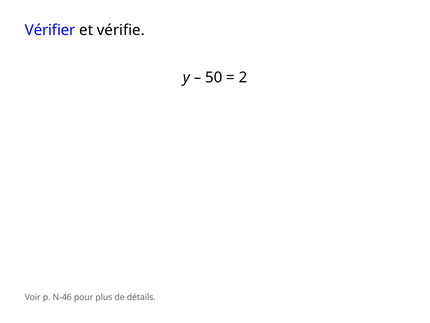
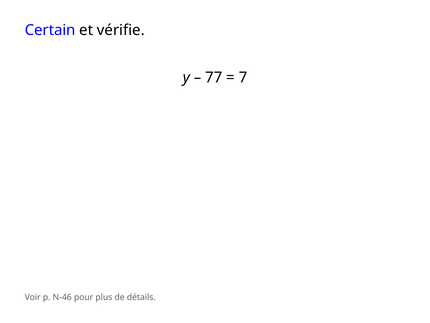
Vérifier: Vérifier -> Certain (50, 30)
50: 50 -> 77 (214, 78)
2: 2 -> 7 (243, 78)
